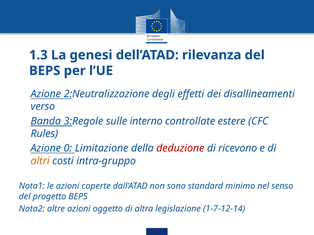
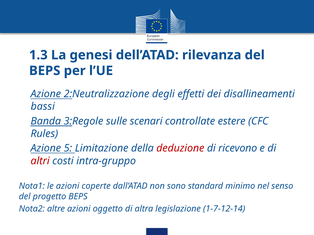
verso: verso -> bassi (43, 107)
interno: interno -> scenari (146, 121)
0: 0 -> 5 (68, 149)
altri colour: orange -> red (40, 161)
